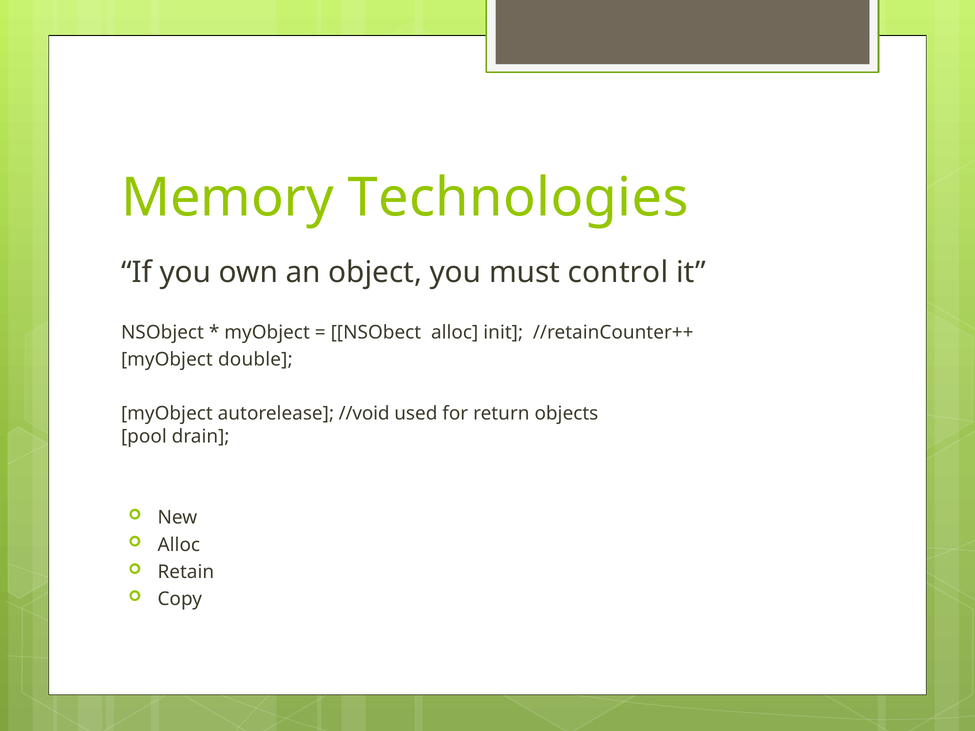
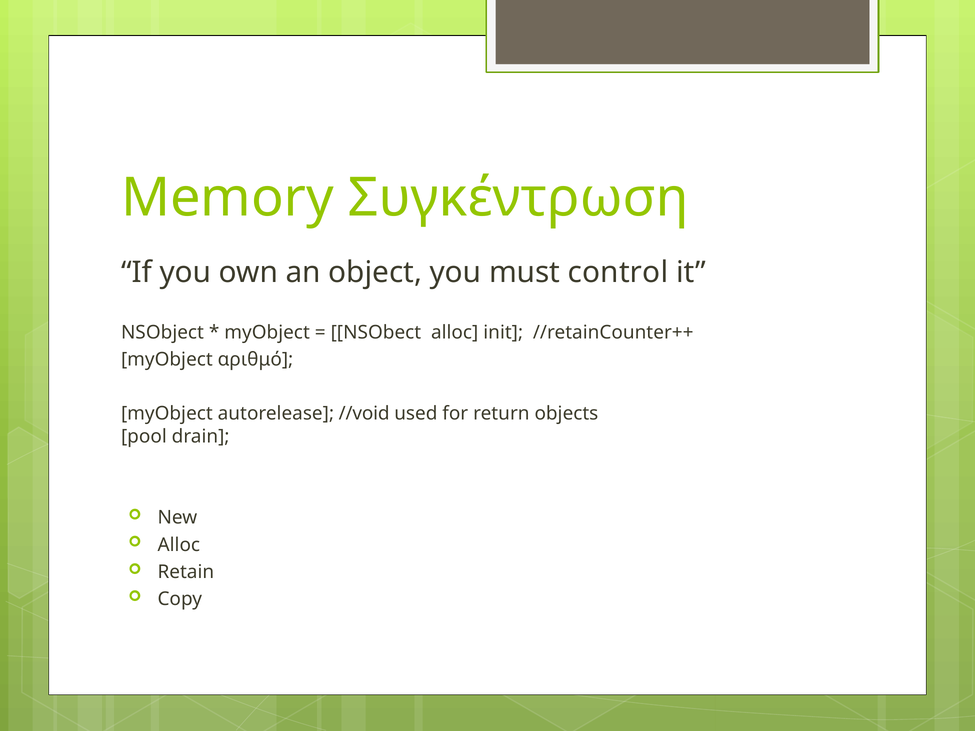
Technologies: Technologies -> Συγκέντρωση (518, 198)
double: double -> αριθμό (255, 360)
